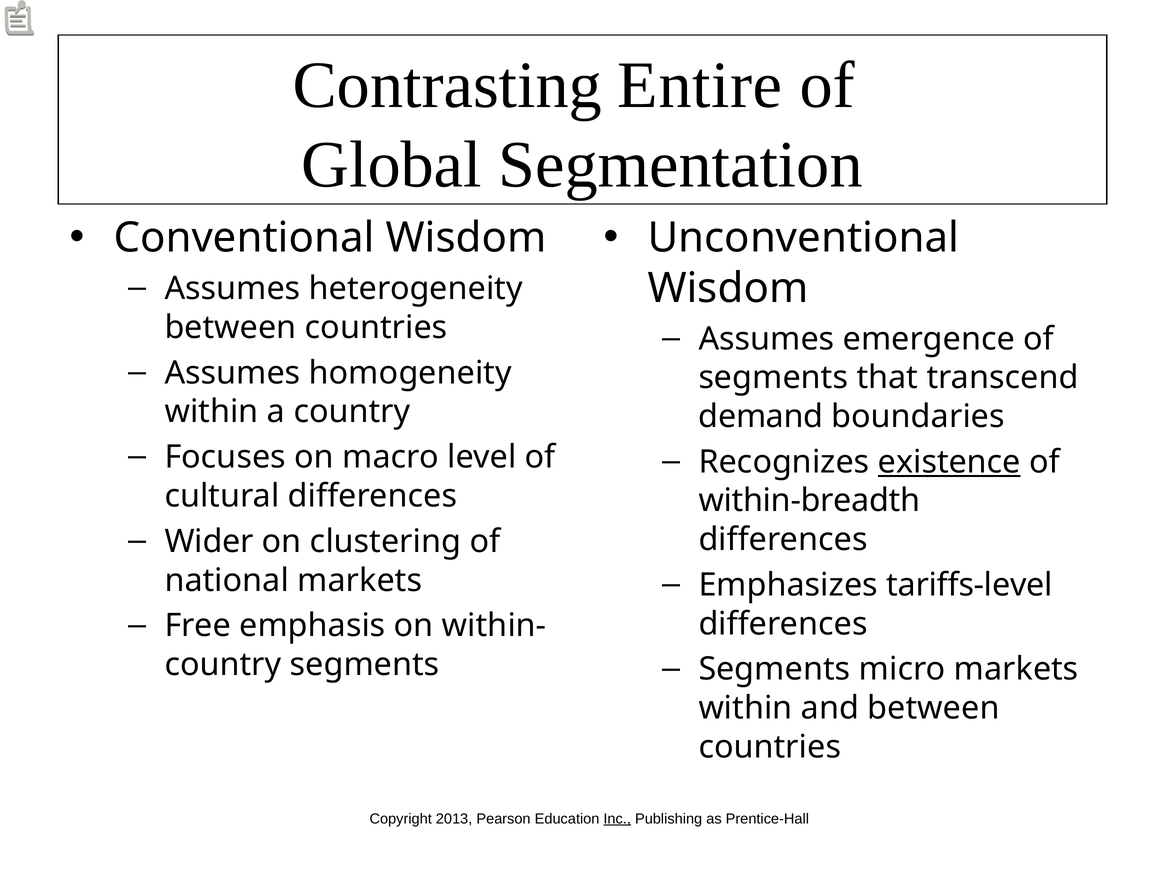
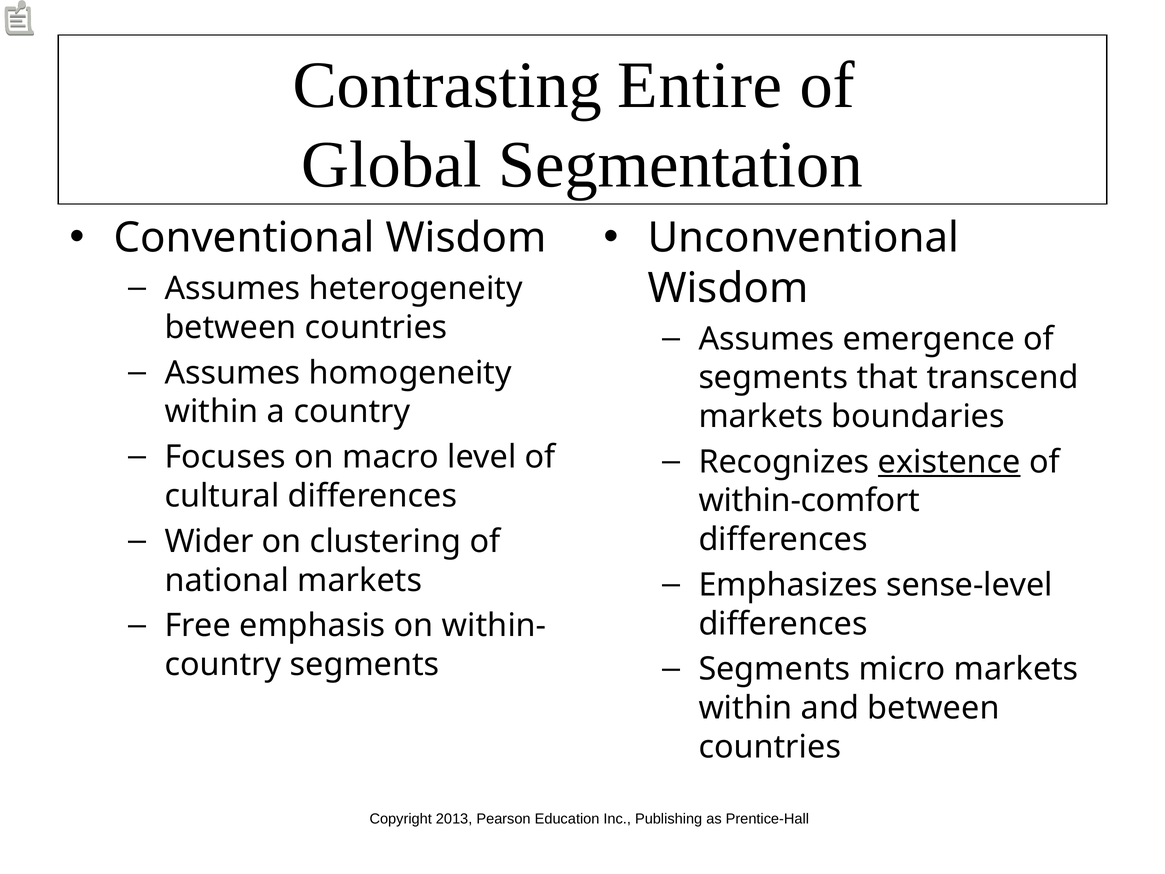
demand: demand -> markets (761, 416)
within-breadth: within-breadth -> within-comfort (809, 501)
tariffs-level: tariffs-level -> sense-level (969, 585)
Inc underline: present -> none (617, 818)
